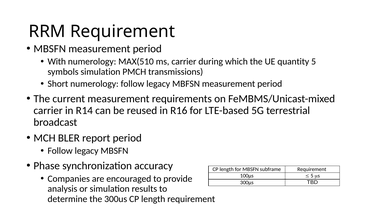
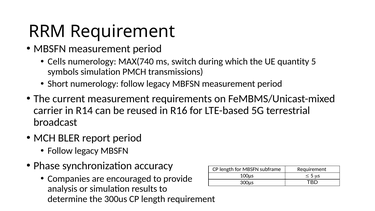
With: With -> Cells (57, 62)
MAX(510: MAX(510 -> MAX(740 (136, 62)
ms carrier: carrier -> switch (184, 62)
